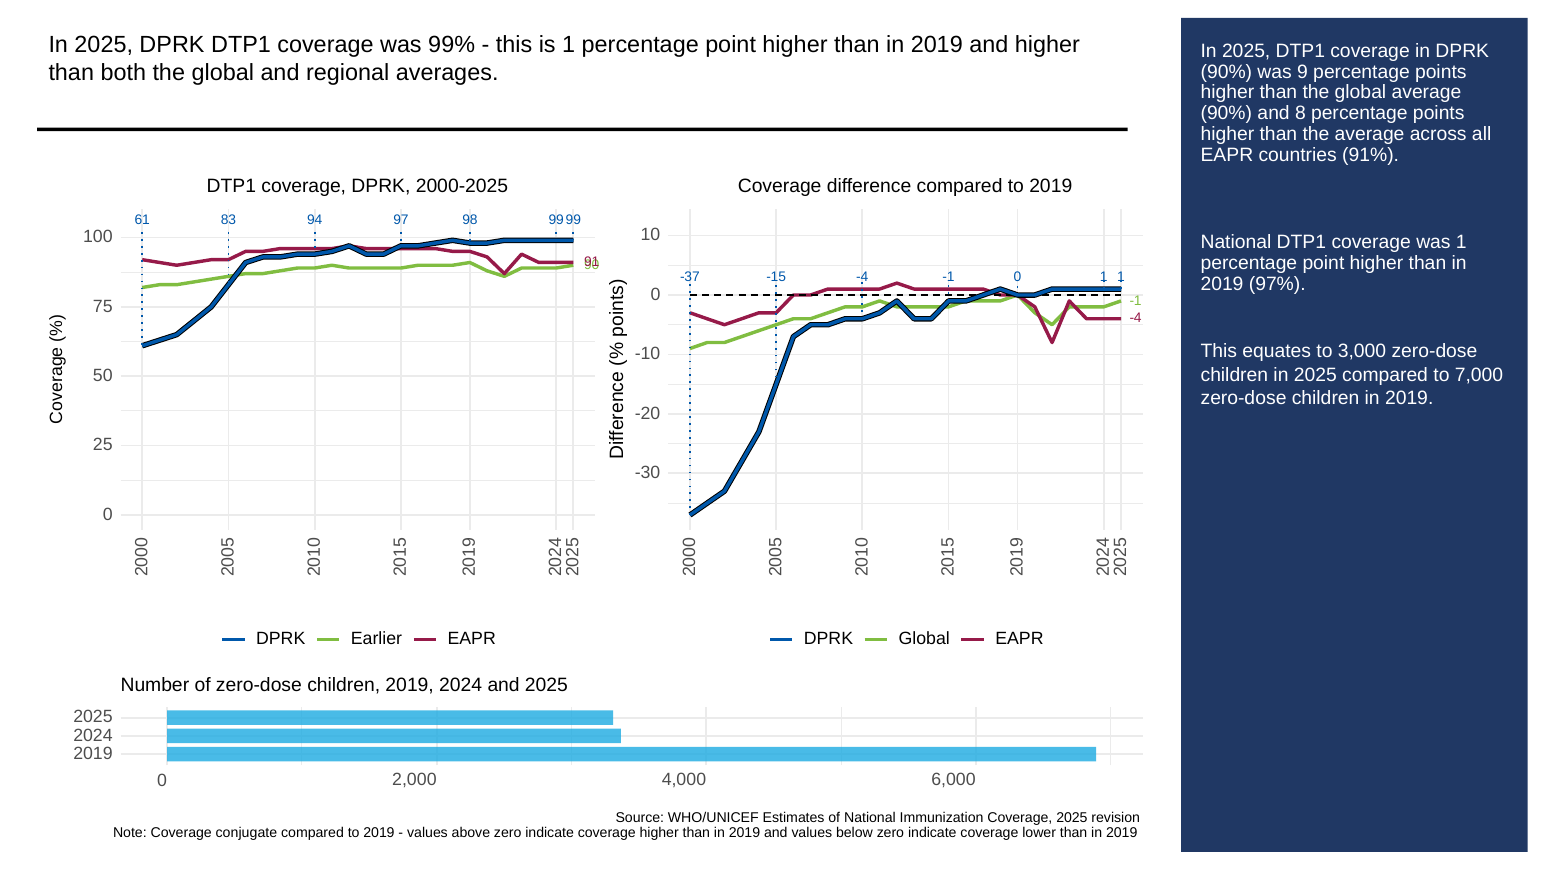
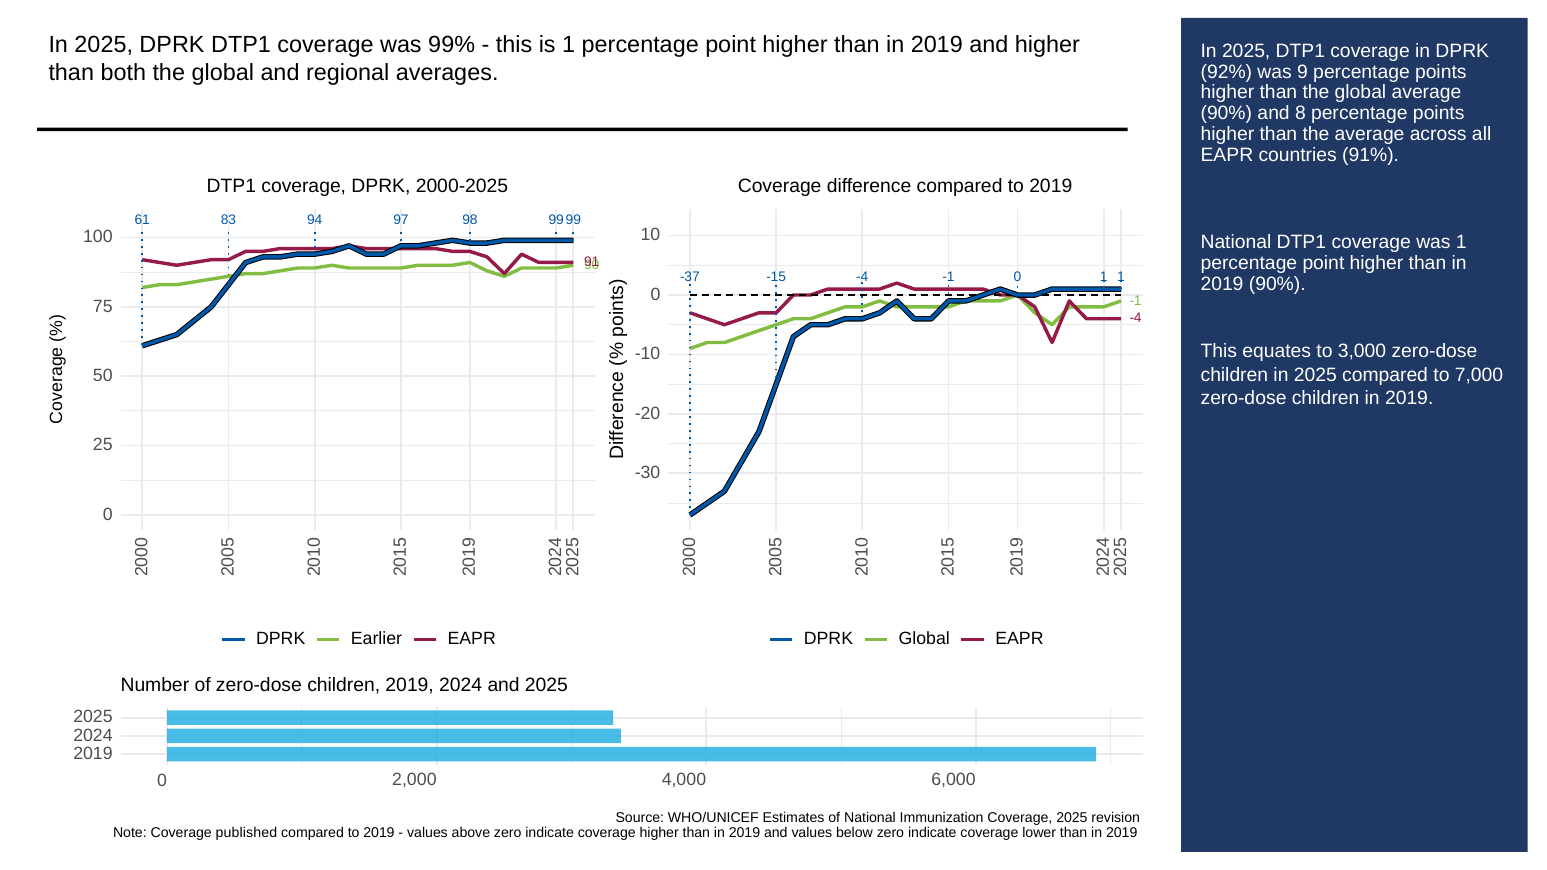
90%: 90% -> 92% (1226, 72)
2019 97%: 97% -> 90% (1277, 284)
conjugate: conjugate -> published (246, 833)
